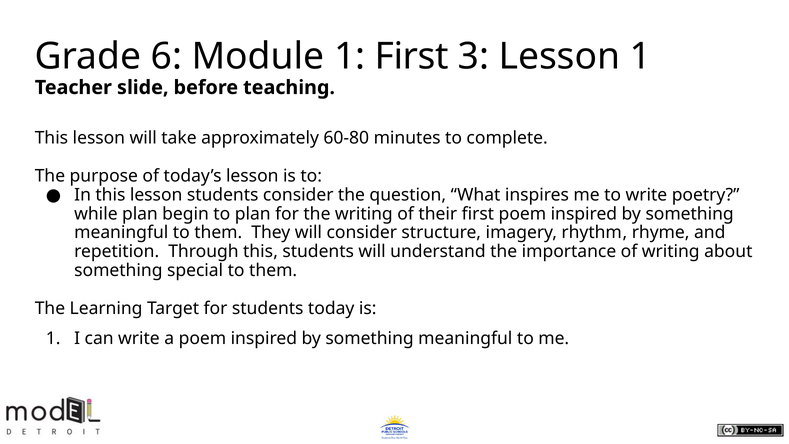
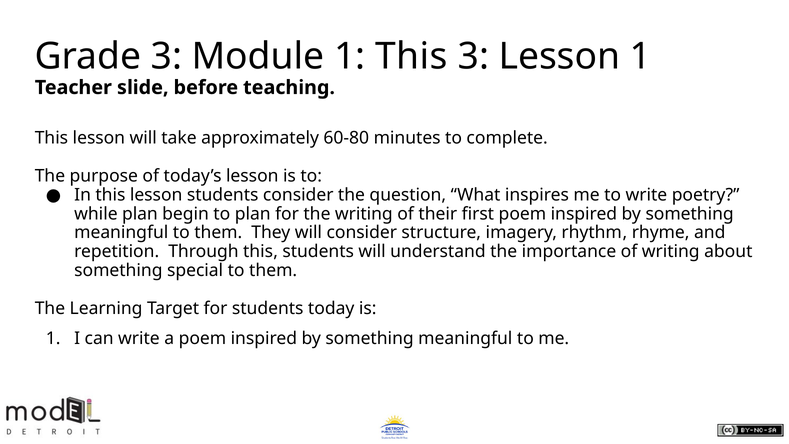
Grade 6: 6 -> 3 (166, 57)
1 First: First -> This (411, 57)
